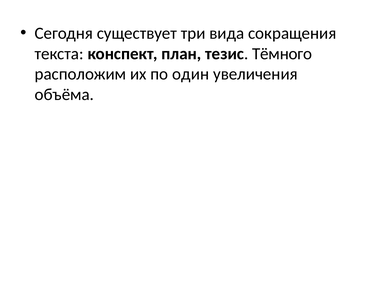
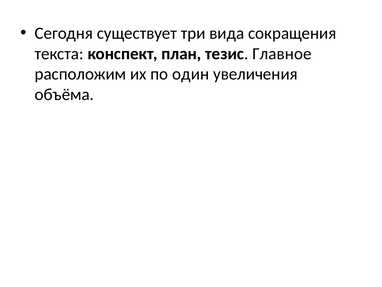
Тёмного: Тёмного -> Главное (282, 54)
